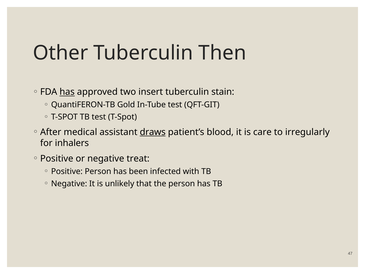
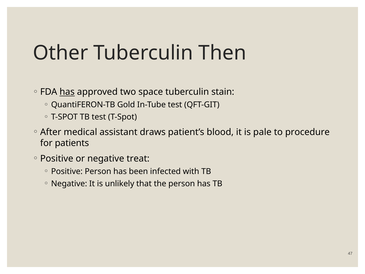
insert: insert -> space (151, 92)
draws underline: present -> none (153, 132)
care: care -> pale (262, 132)
irregularly: irregularly -> procedure (307, 132)
inhalers: inhalers -> patients (72, 143)
